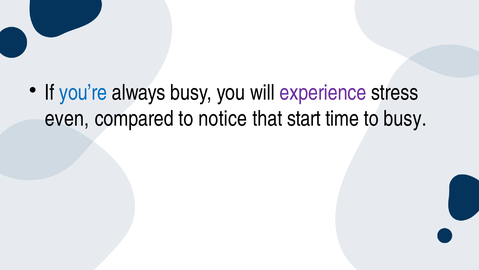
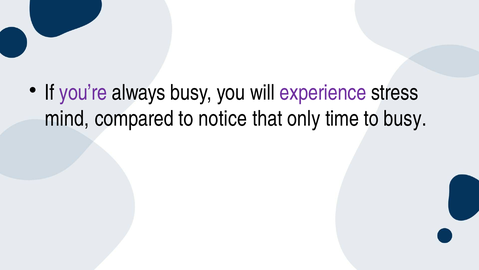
you’re colour: blue -> purple (83, 92)
even: even -> mind (67, 118)
start: start -> only (304, 118)
